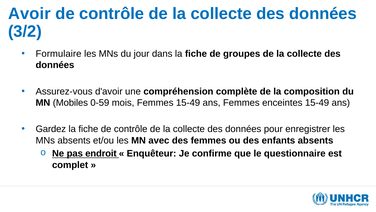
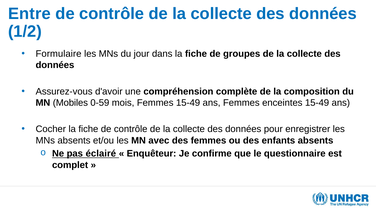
Avoir: Avoir -> Entre (29, 14)
3/2: 3/2 -> 1/2 (25, 31)
Gardez: Gardez -> Cocher (51, 129)
endroit: endroit -> éclairé (101, 153)
